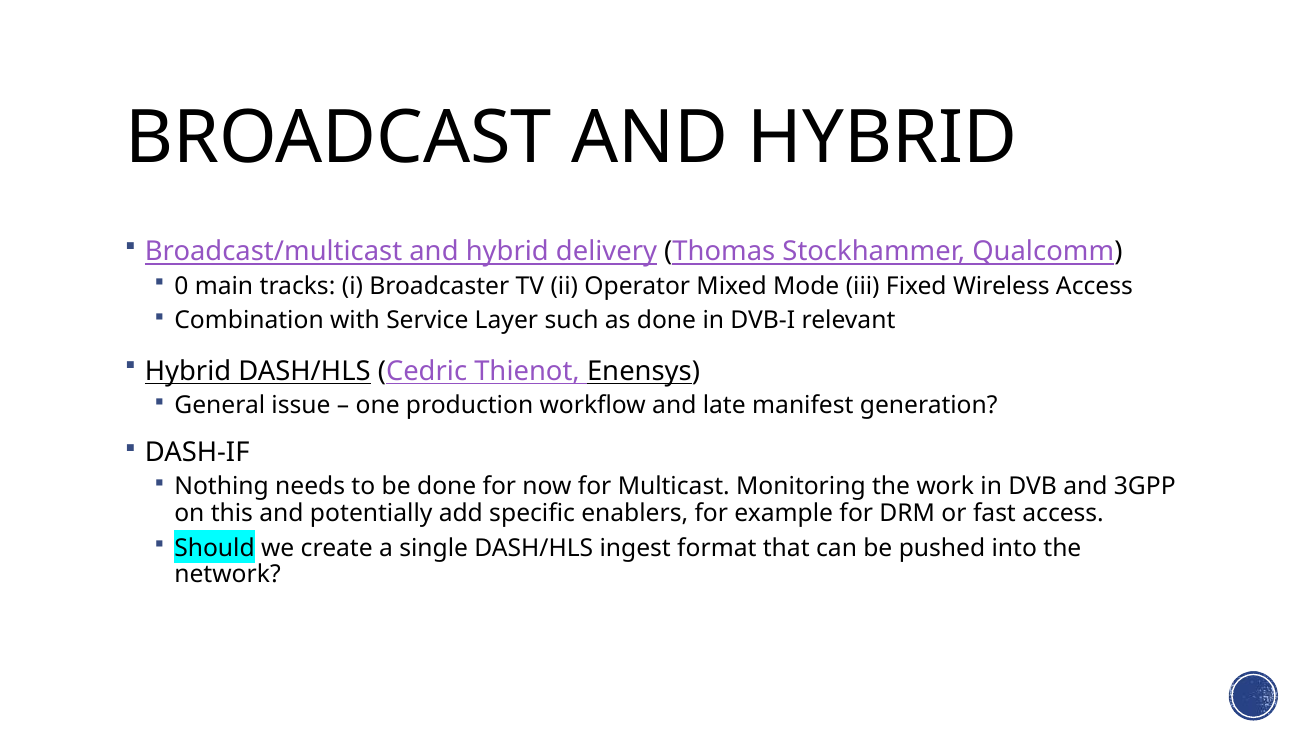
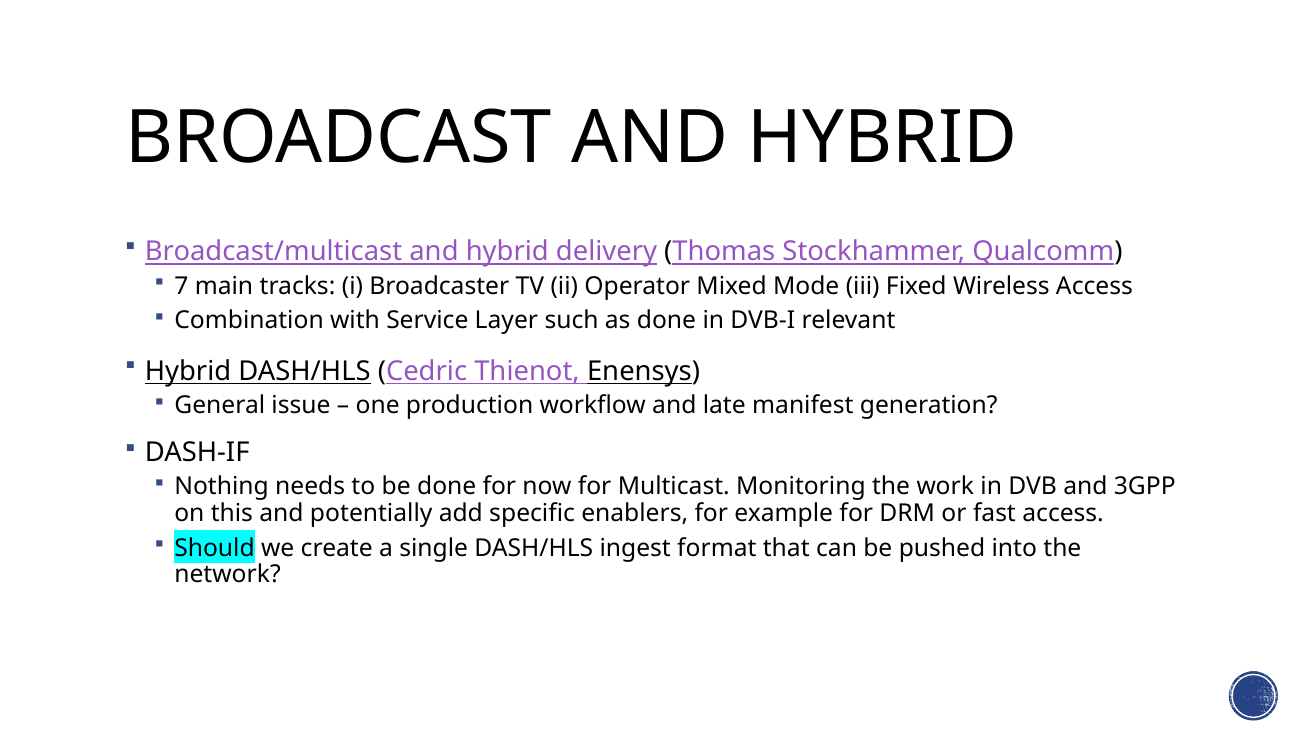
0: 0 -> 7 (181, 286)
